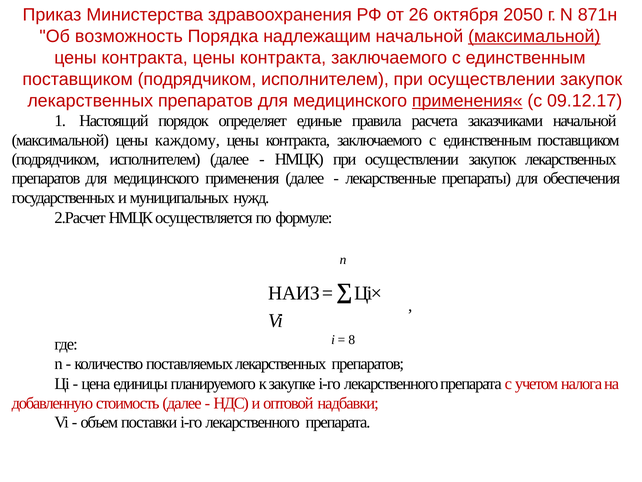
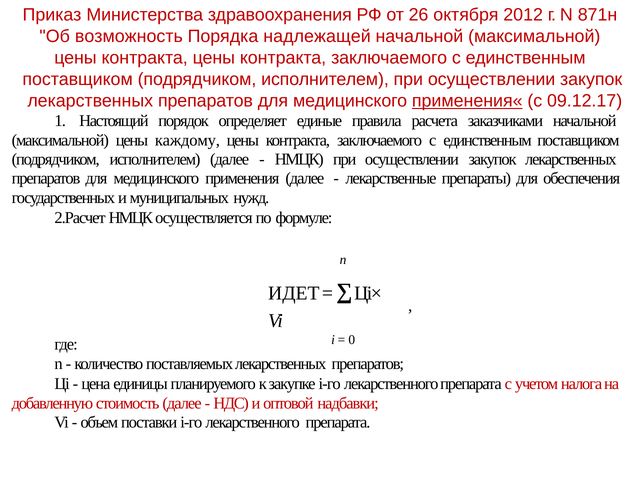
2050: 2050 -> 2012 (523, 15)
надлежащим: надлежащим -> надлежащей (317, 36)
максимальной underline: present -> none (534, 36)
НАИЗ: НАИЗ -> ИДЕТ (294, 293)
8: 8 -> 0 (352, 340)
